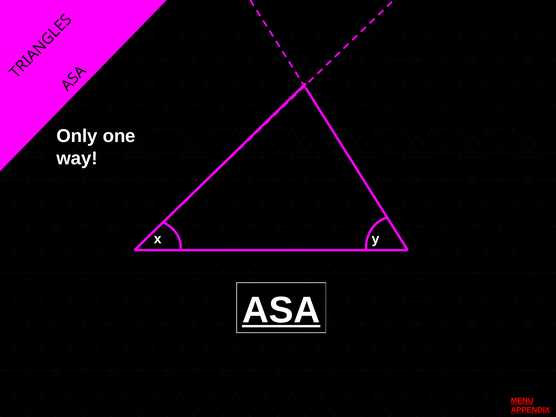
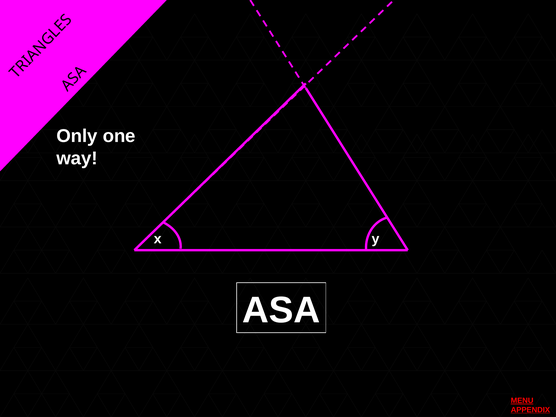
ASA underline: present -> none (281, 310)
